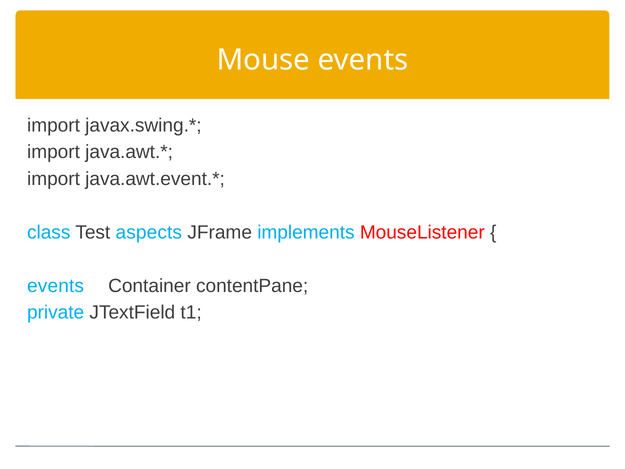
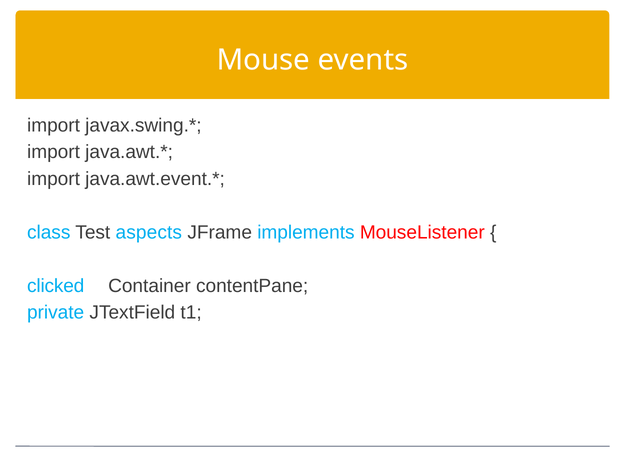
events: events -> clicked (56, 286)
